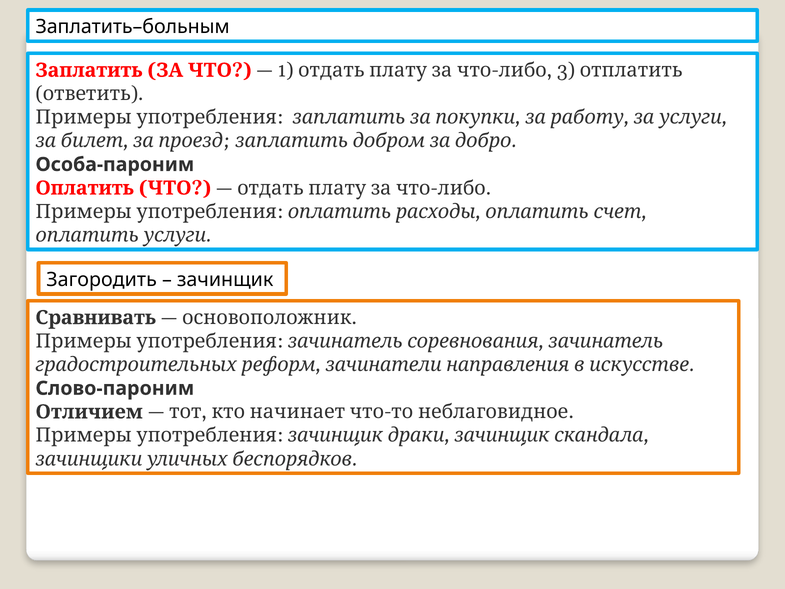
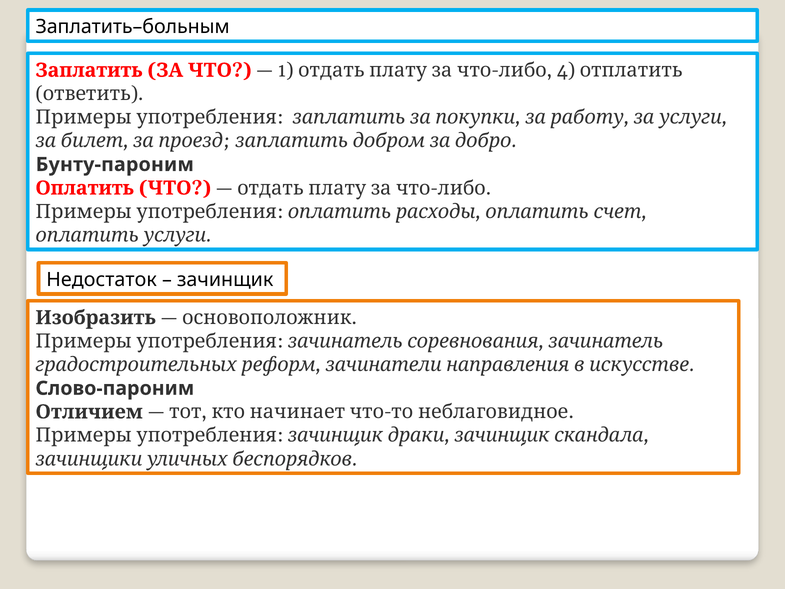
3: 3 -> 4 (566, 70)
Особа-пароним: Особа-пароним -> Бунту-пароним (115, 164)
Загородить: Загородить -> Недостаток (102, 280)
Сравнивать: Сравнивать -> Изобразить (96, 318)
